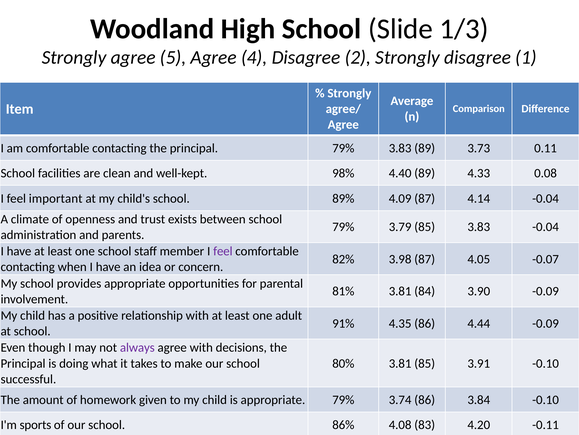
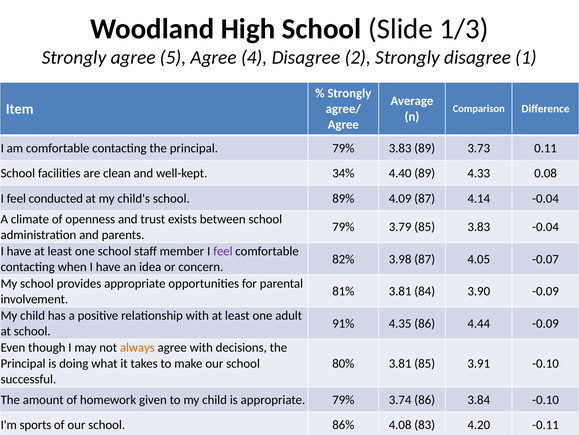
98%: 98% -> 34% (343, 173)
important: important -> conducted (56, 198)
always colour: purple -> orange (137, 347)
